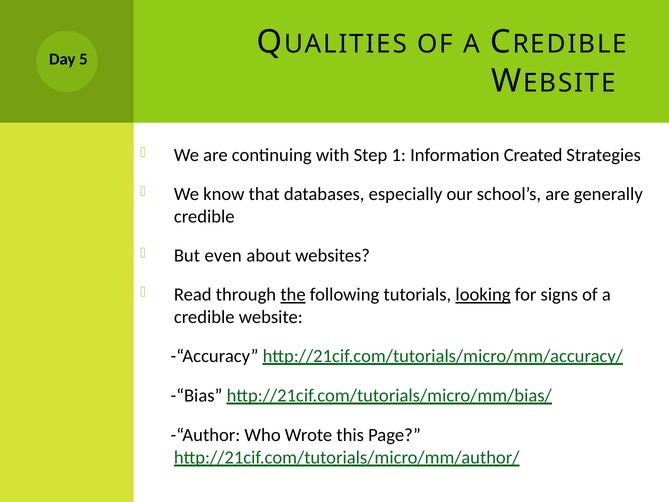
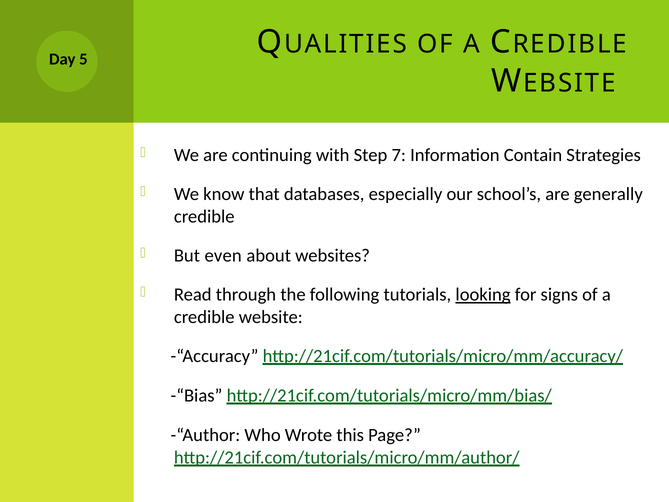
1: 1 -> 7 (399, 155)
Created: Created -> Contain (533, 155)
the underline: present -> none (293, 295)
